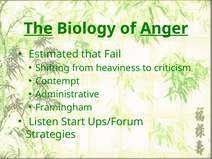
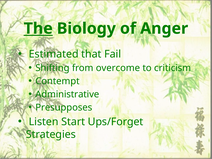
Anger underline: present -> none (164, 28)
heaviness: heaviness -> overcome (118, 68)
Framingham: Framingham -> Presupposes (64, 107)
Ups/Forum: Ups/Forum -> Ups/Forget (116, 122)
